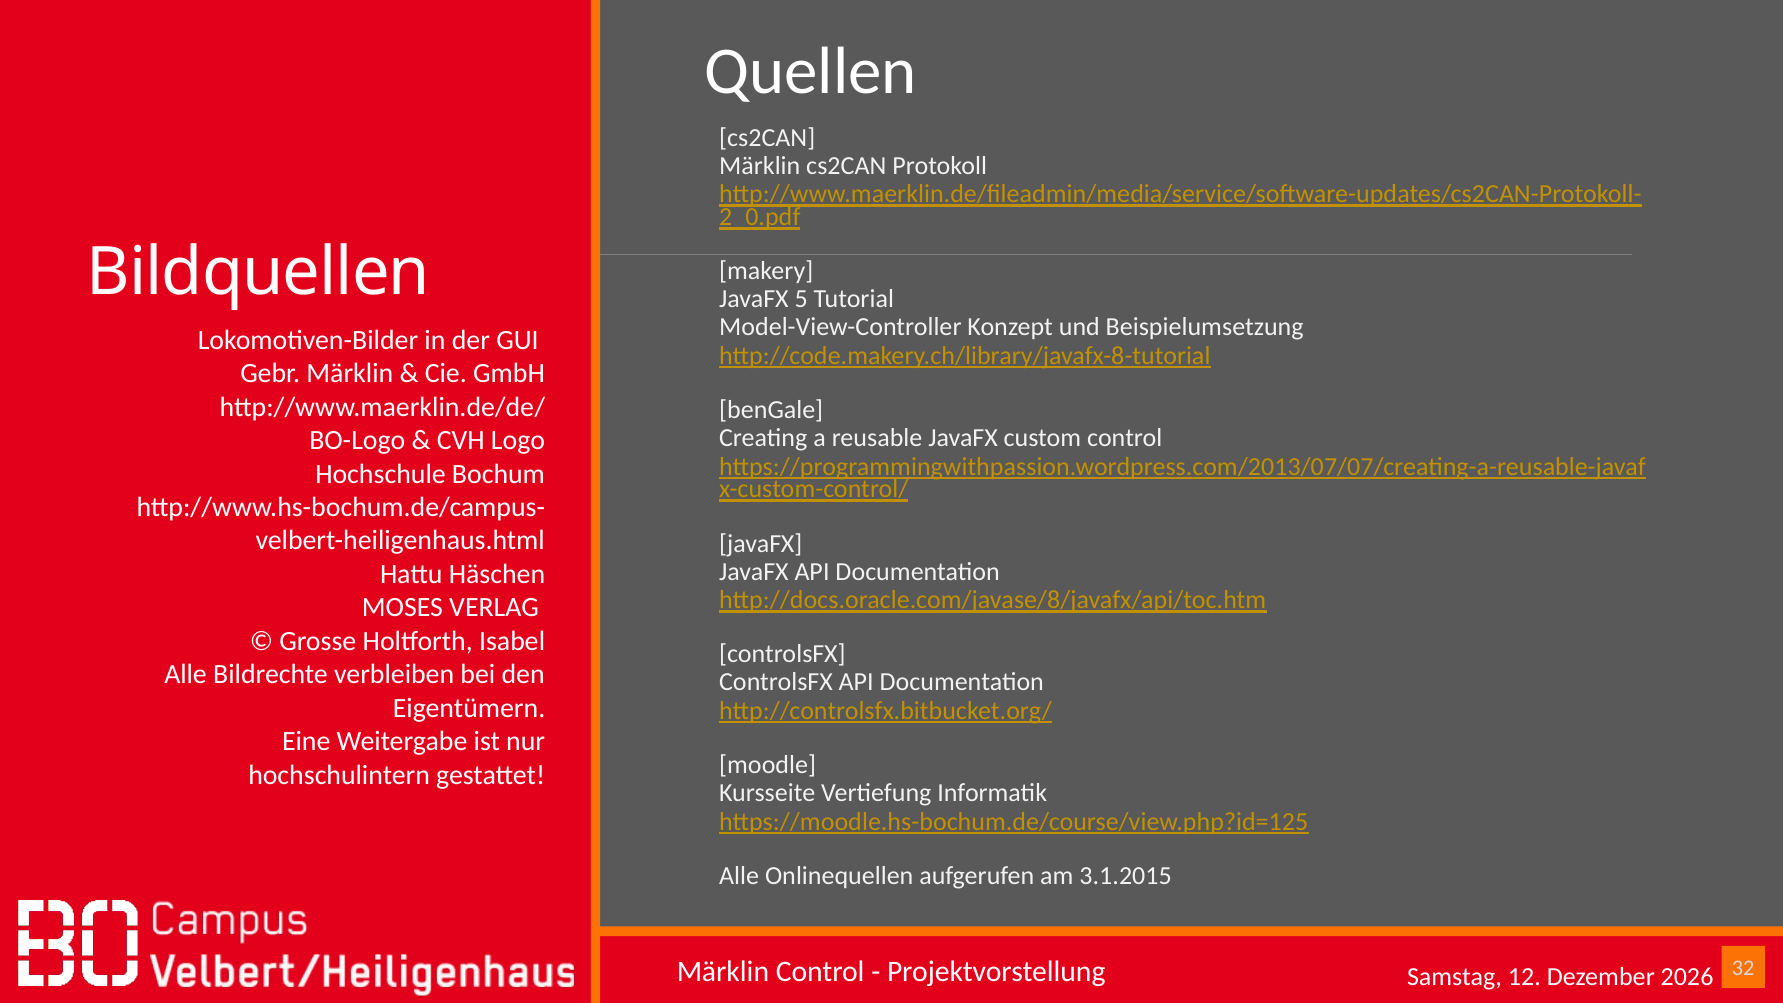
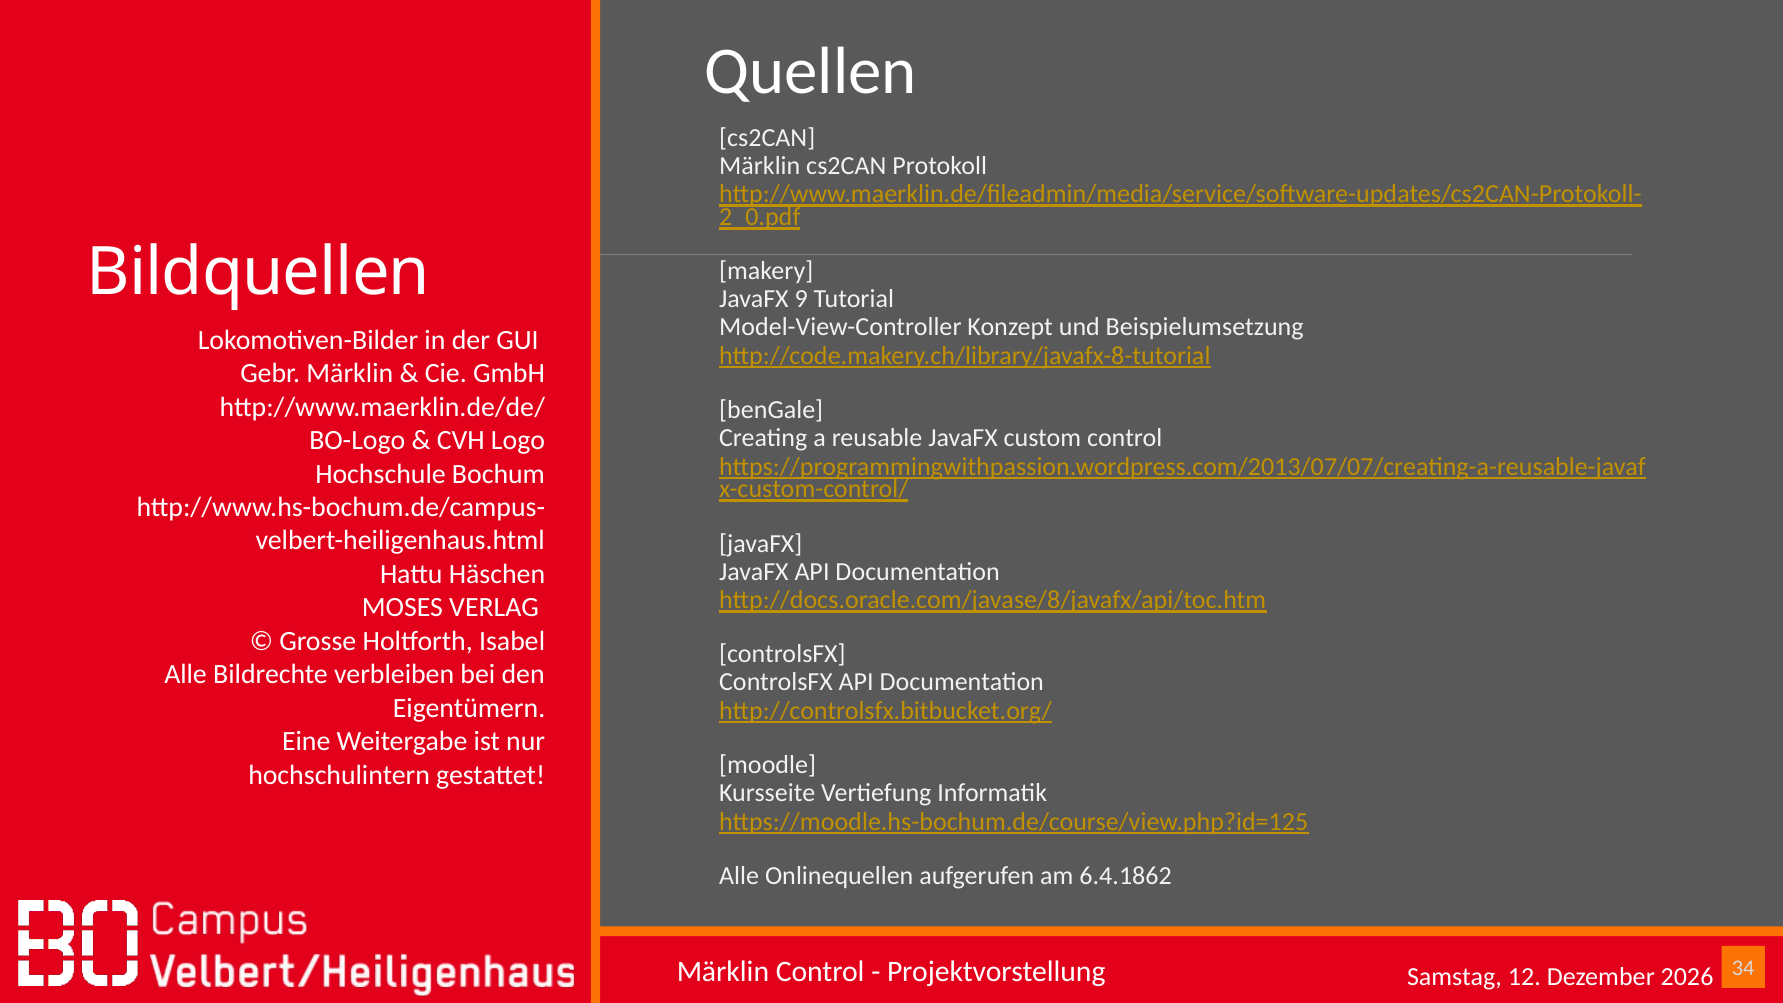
5: 5 -> 9 (801, 299)
3.1.2015: 3.1.2015 -> 6.4.1862 (1126, 876)
32: 32 -> 34 (1743, 968)
